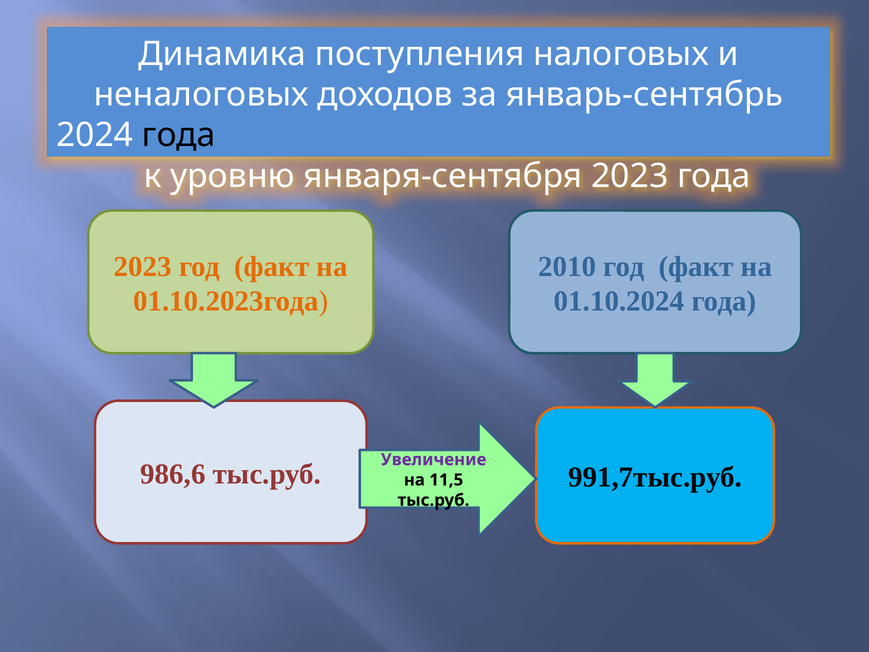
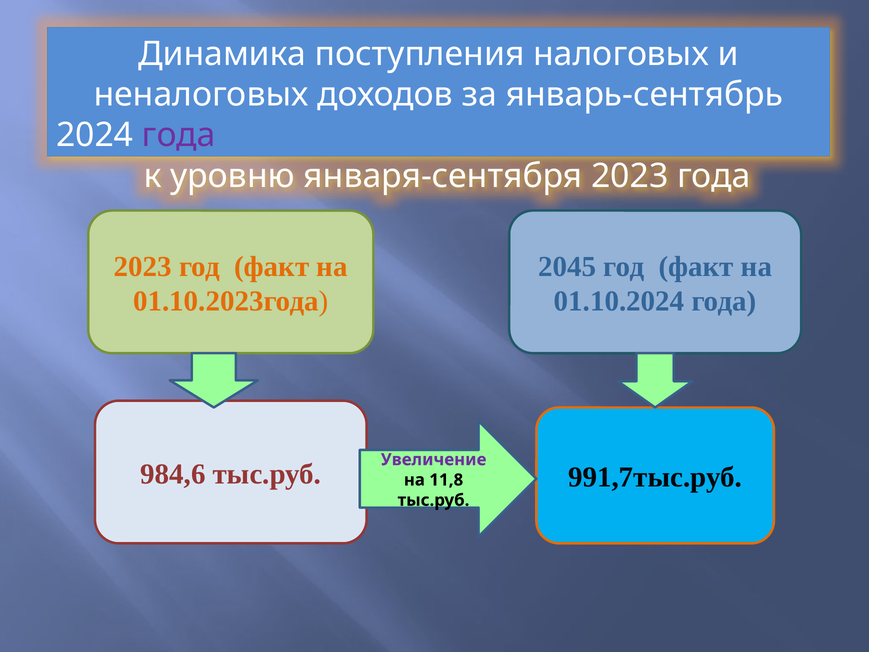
года colour: black -> purple (179, 135)
2010: 2010 -> 2045 (567, 266)
986,6: 986,6 -> 984,6 (173, 474)
11,5: 11,5 -> 11,8 (446, 480)
